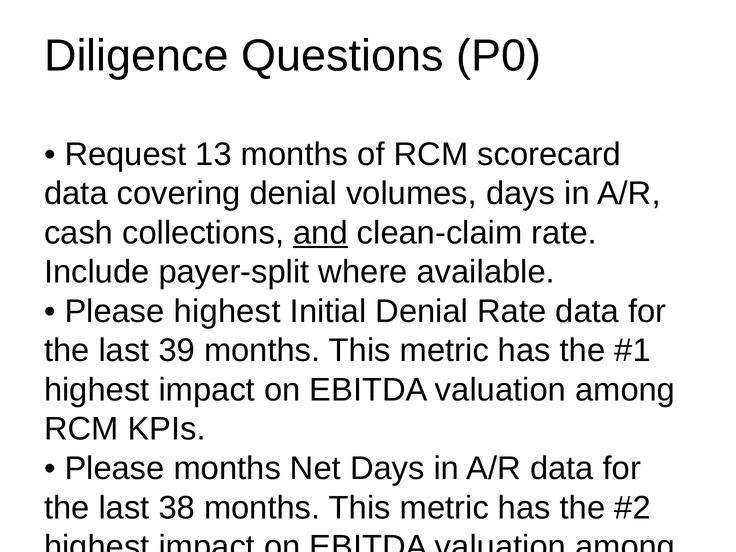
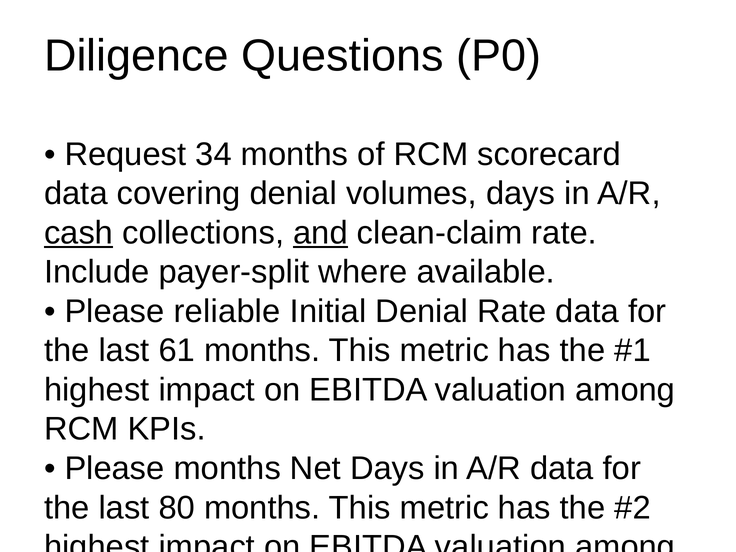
13: 13 -> 34 (214, 154)
cash underline: none -> present (79, 233)
Please highest: highest -> reliable (227, 311)
39: 39 -> 61 (177, 351)
38: 38 -> 80 (177, 508)
